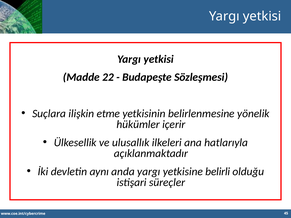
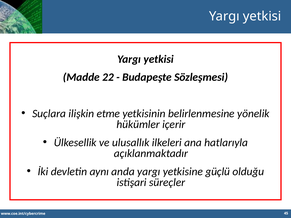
belirli: belirli -> güçlü (218, 172)
